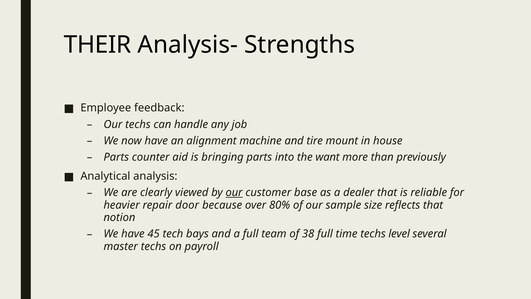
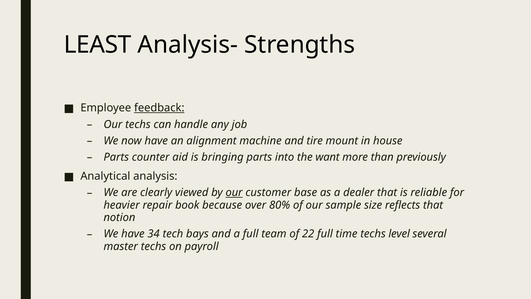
THEIR: THEIR -> LEAST (98, 45)
feedback underline: none -> present (159, 108)
door: door -> book (187, 205)
45: 45 -> 34 (154, 234)
38: 38 -> 22 (308, 234)
